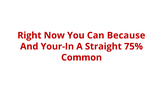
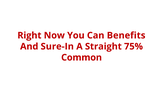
Because: Because -> Benefits (126, 35)
Your-In: Your-In -> Sure-In (57, 46)
